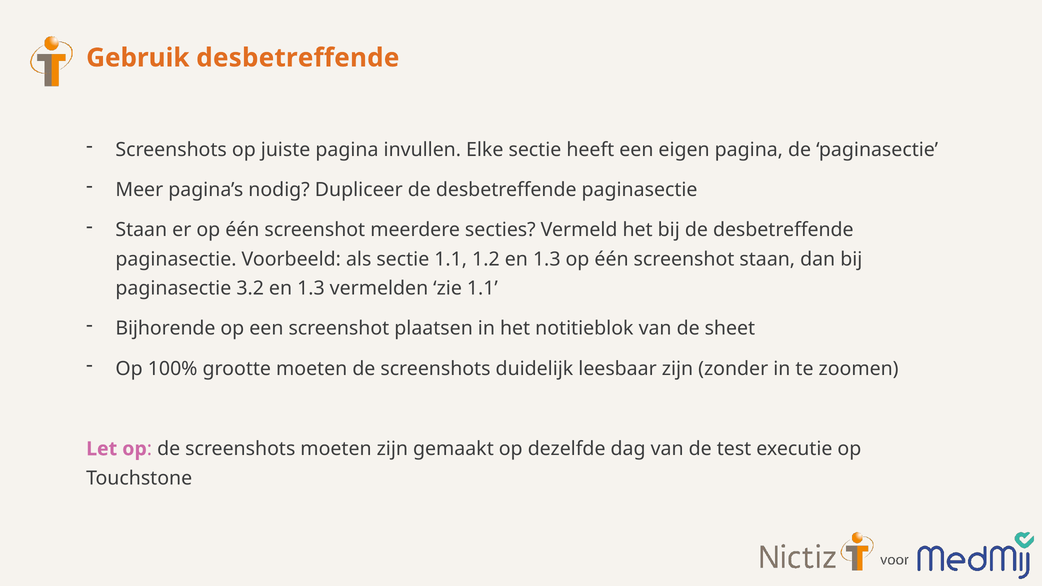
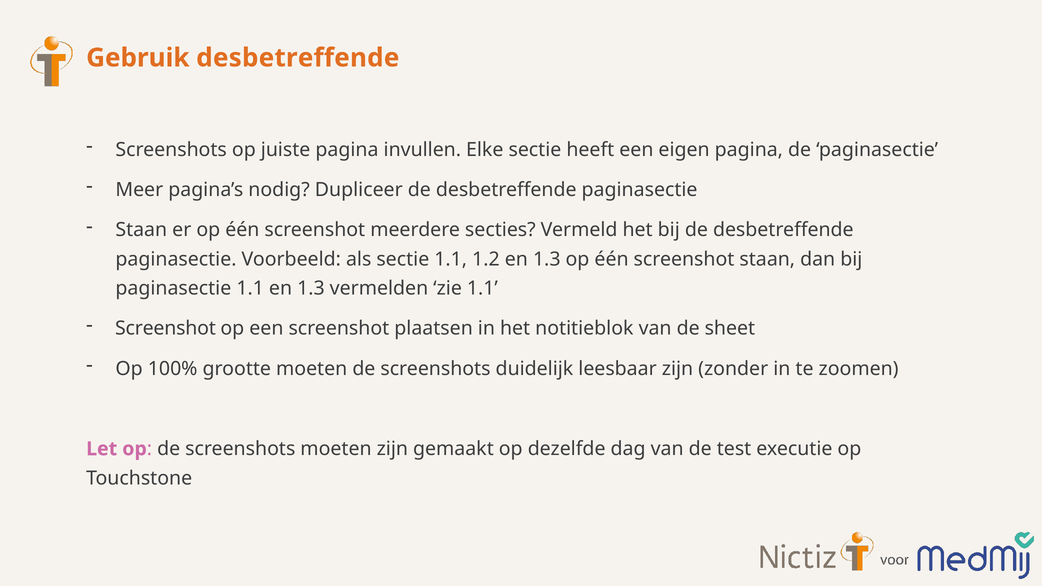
paginasectie 3.2: 3.2 -> 1.1 (250, 288)
Bijhorende: Bijhorende -> Screenshot (165, 329)
